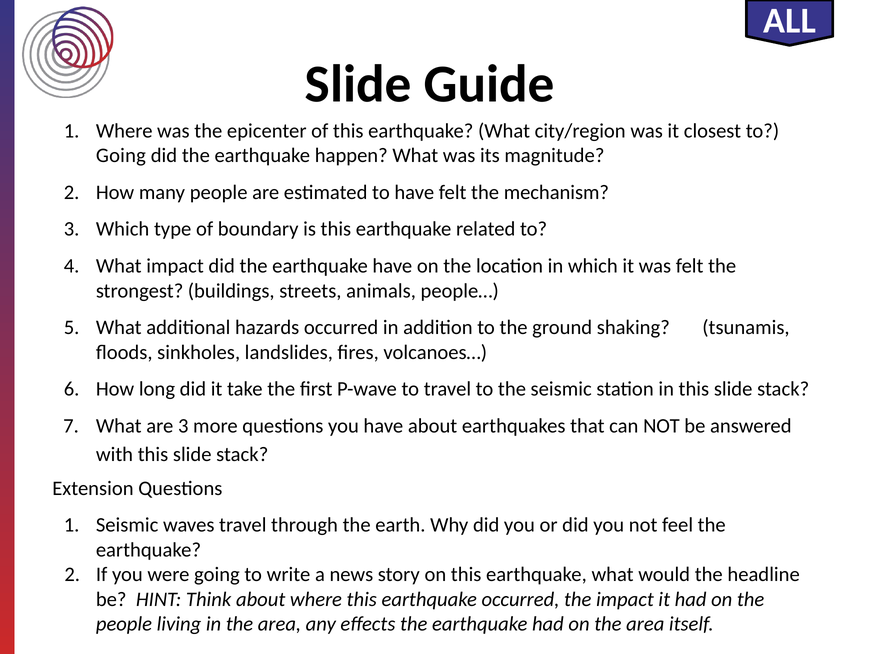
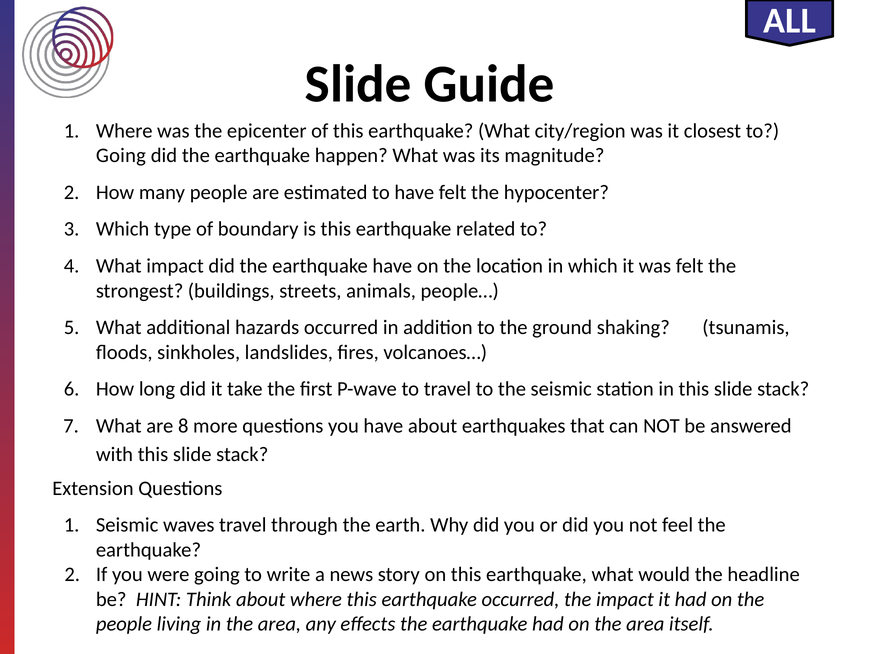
mechanism: mechanism -> hypocenter (556, 192)
are 3: 3 -> 8 (183, 426)
